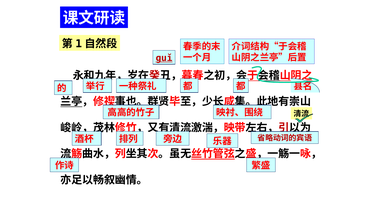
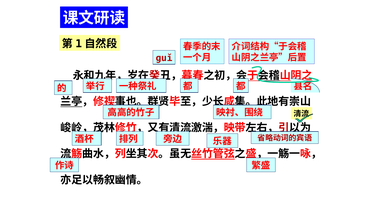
ɡuǐ underline: present -> none (164, 58)
